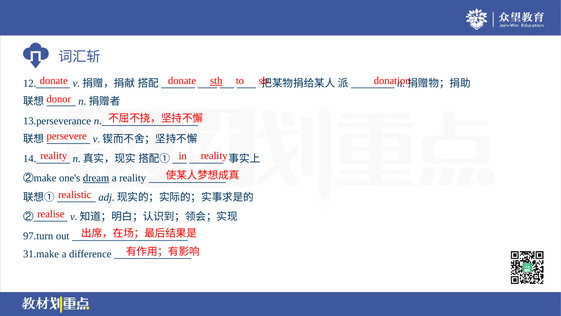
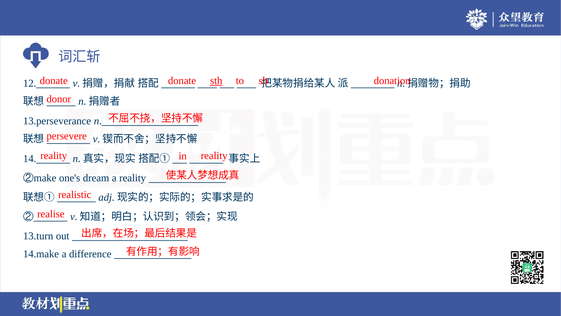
dream underline: present -> none (96, 178)
97.turn: 97.turn -> 13.turn (38, 236)
31.make: 31.make -> 14.make (41, 254)
